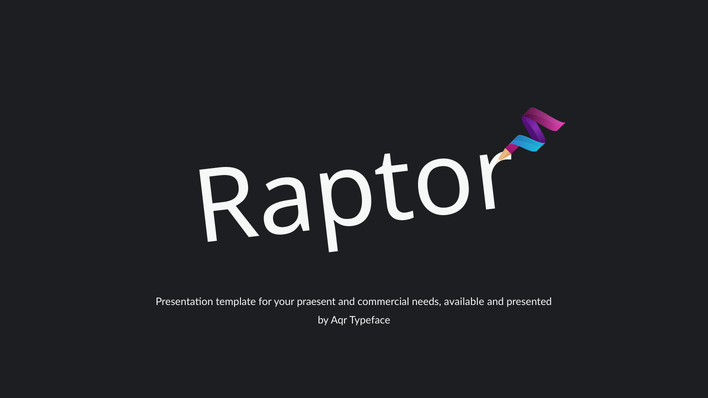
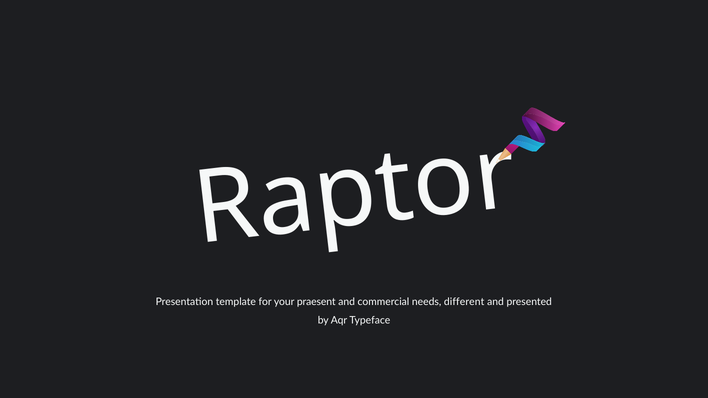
available: available -> different (464, 302)
